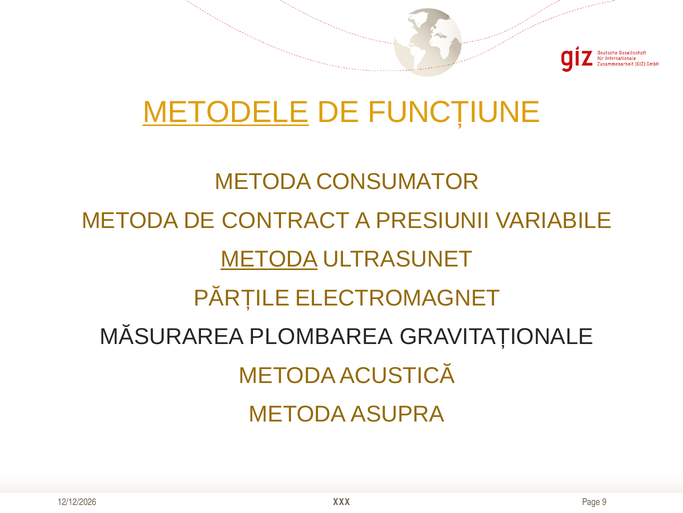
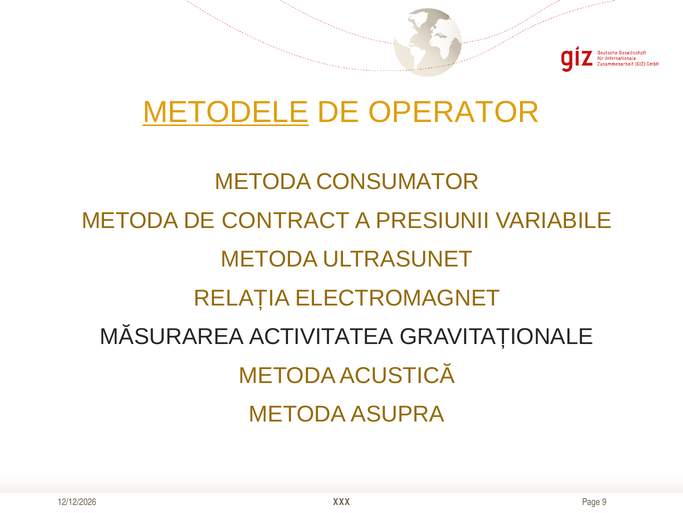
FUNCȚIUNE: FUNCȚIUNE -> OPERATOR (454, 112)
METODA underline: present -> none (269, 259)
PĂRȚILE: PĂRȚILE -> RELAȚIA (242, 298)
PLOMBAREA: PLOMBAREA -> ACTIVITATEA (321, 336)
